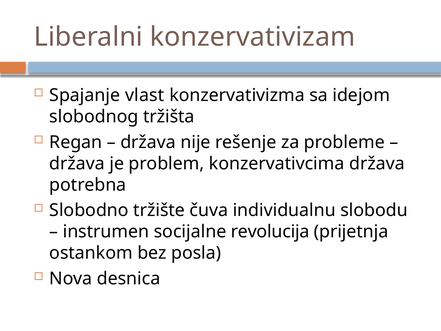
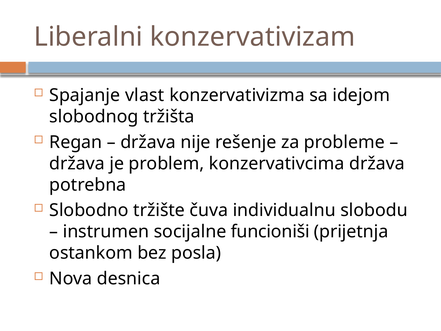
revolucija: revolucija -> funcioniši (270, 232)
